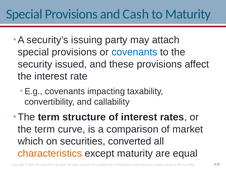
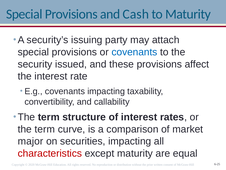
which: which -> major (31, 141)
securities converted: converted -> impacting (130, 141)
characteristics colour: orange -> red (50, 153)
